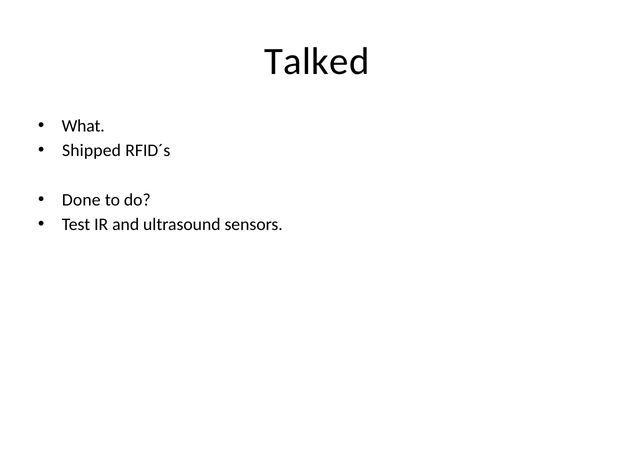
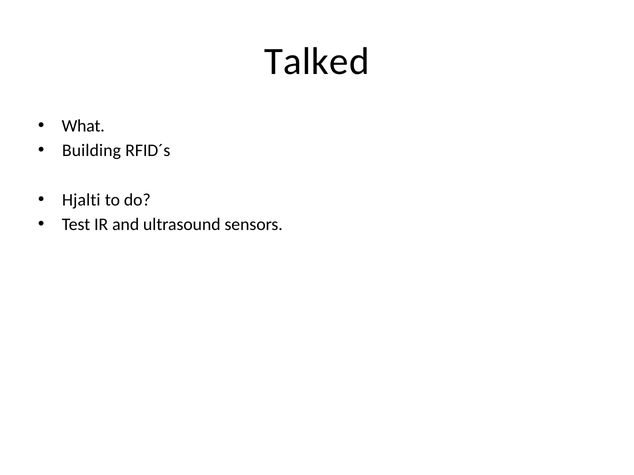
Shipped: Shipped -> Building (92, 151)
Done: Done -> Hjalti (81, 200)
